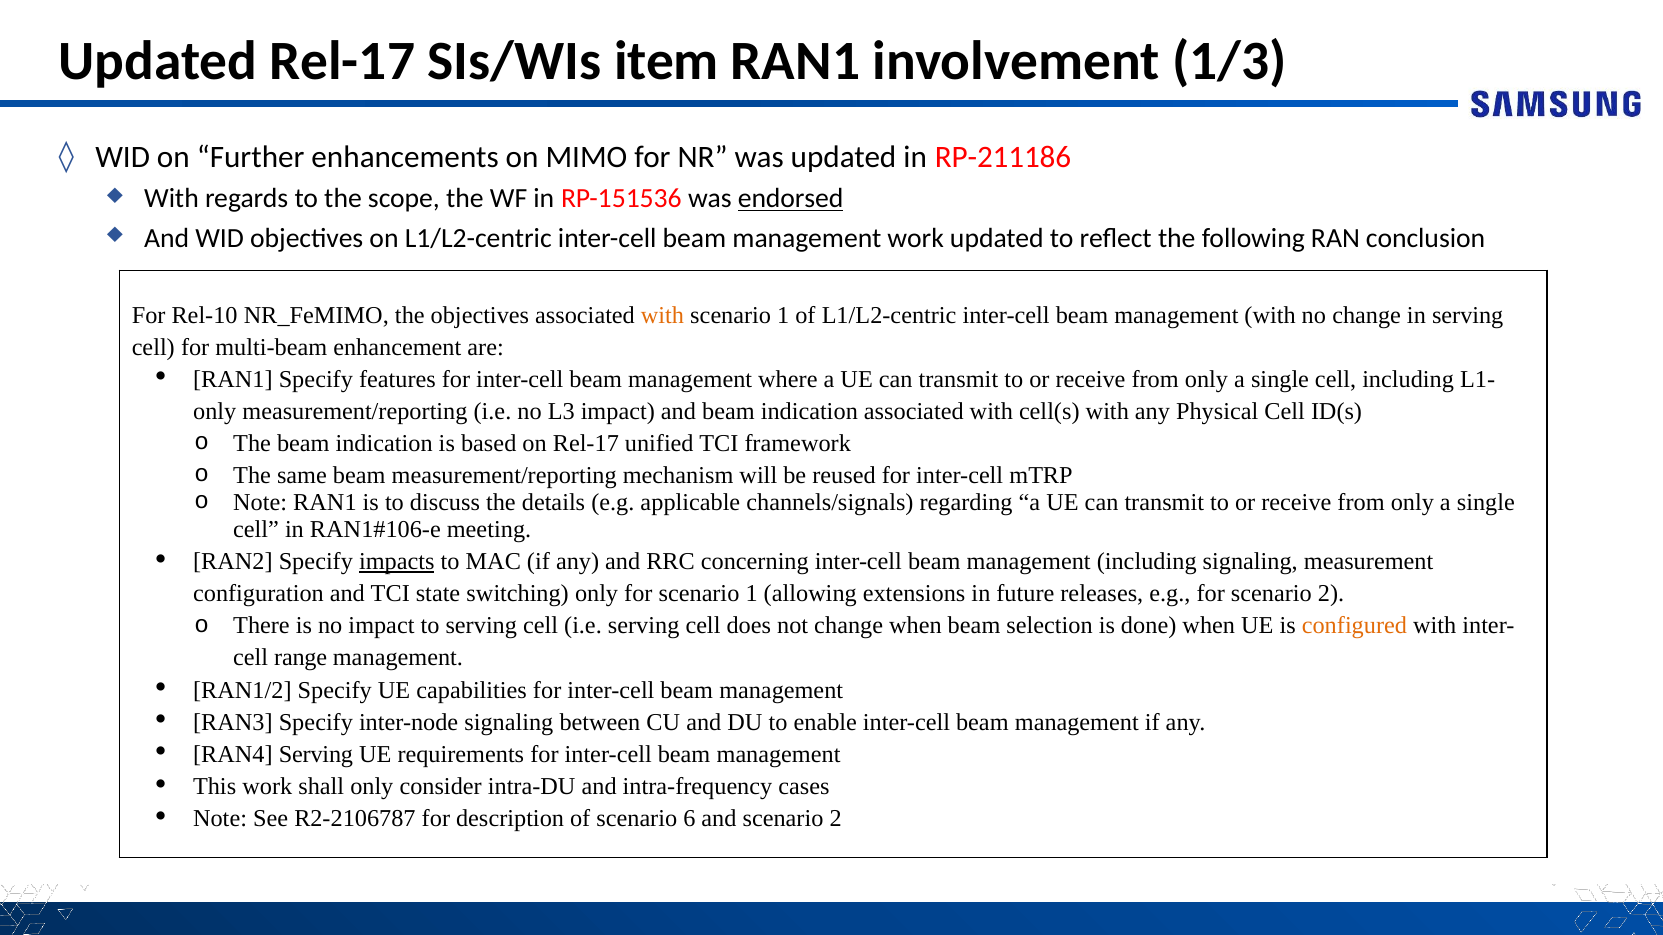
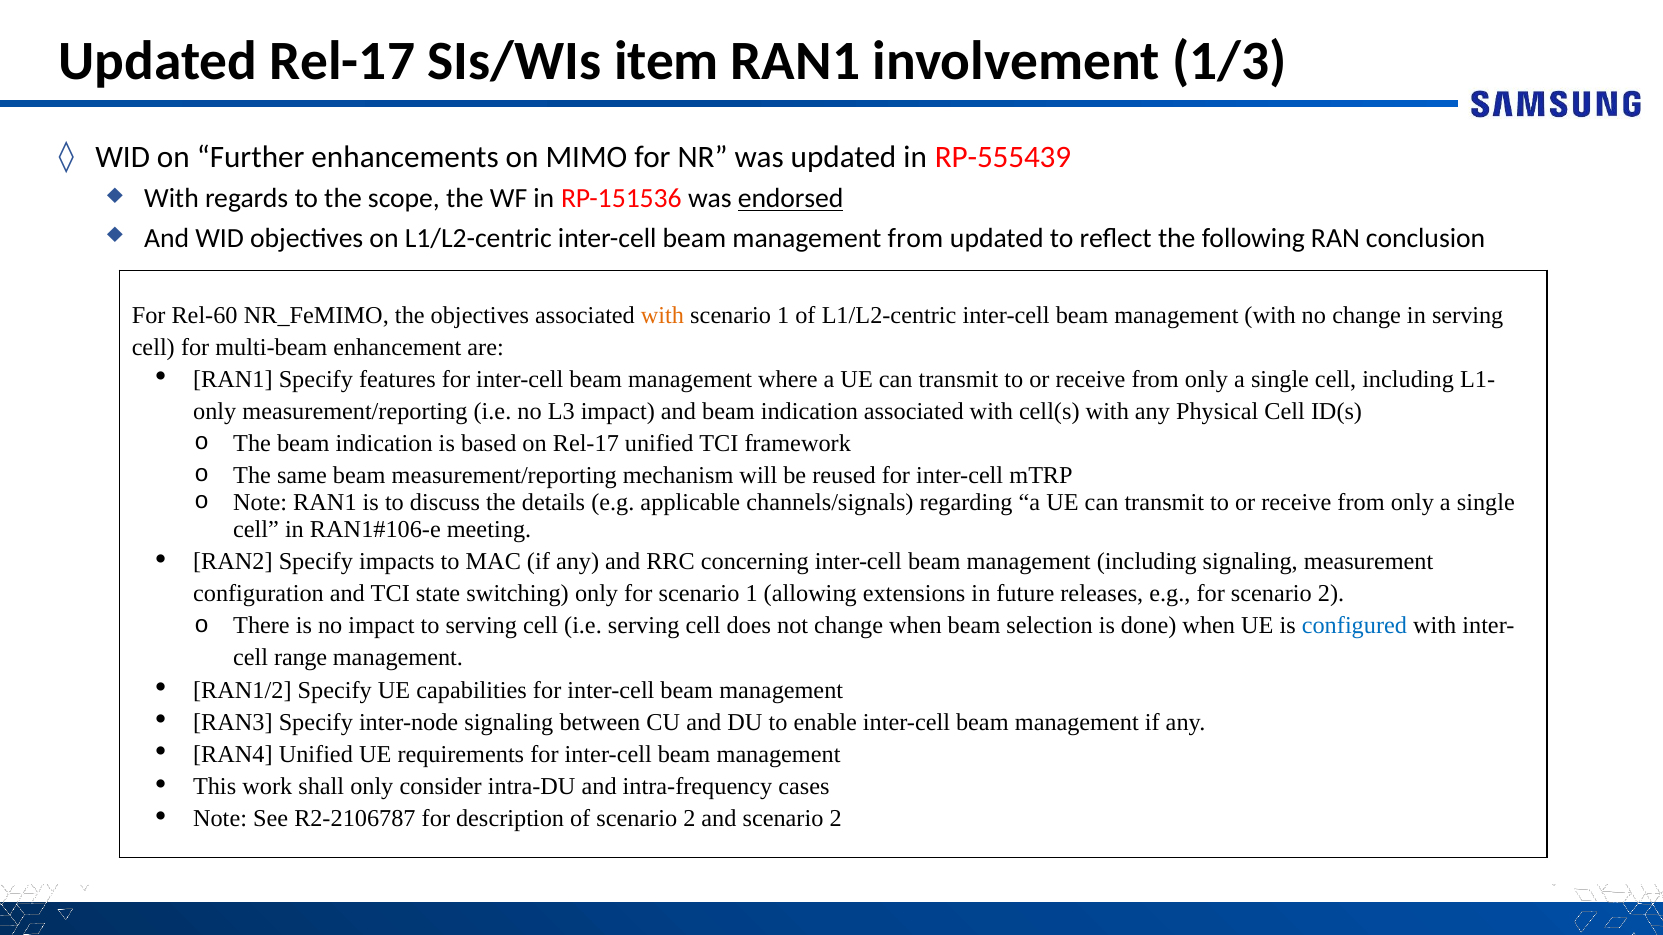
RP-211186: RP-211186 -> RP-555439 (1003, 157)
management work: work -> from (916, 238)
Rel-10: Rel-10 -> Rel-60 (205, 315)
impacts underline: present -> none (397, 562)
configured colour: orange -> blue (1354, 626)
RAN4 Serving: Serving -> Unified (316, 755)
of scenario 6: 6 -> 2 (689, 819)
